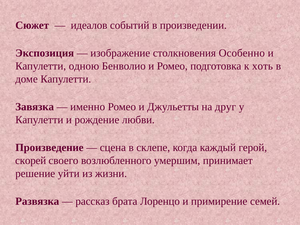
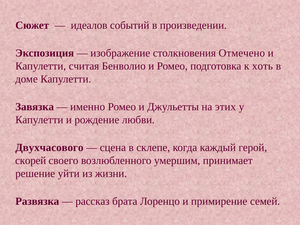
Особенно: Особенно -> Отмечено (242, 53)
одною: одною -> считая (84, 66)
друг: друг -> этих (225, 107)
Произведение: Произведение -> Двухчасового (49, 147)
